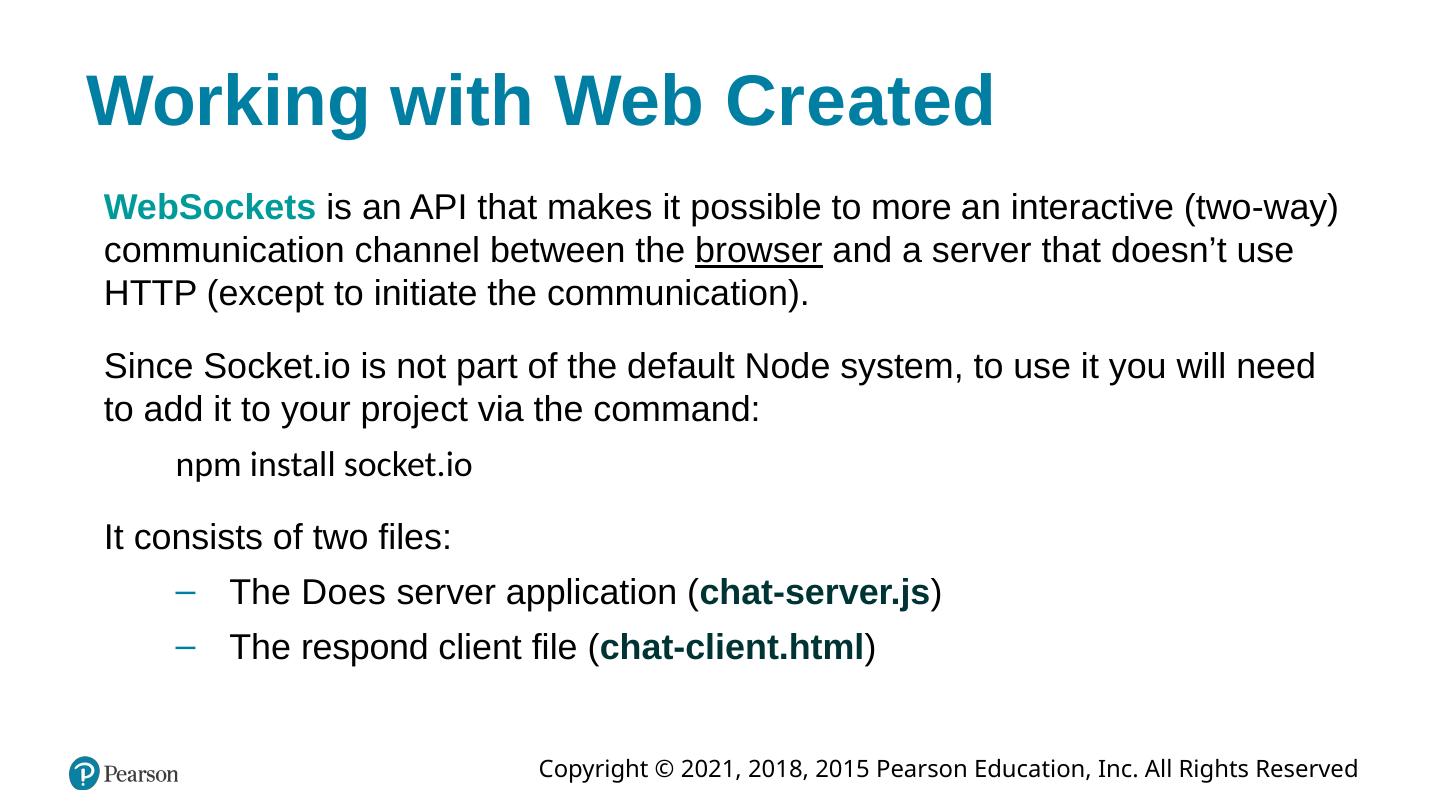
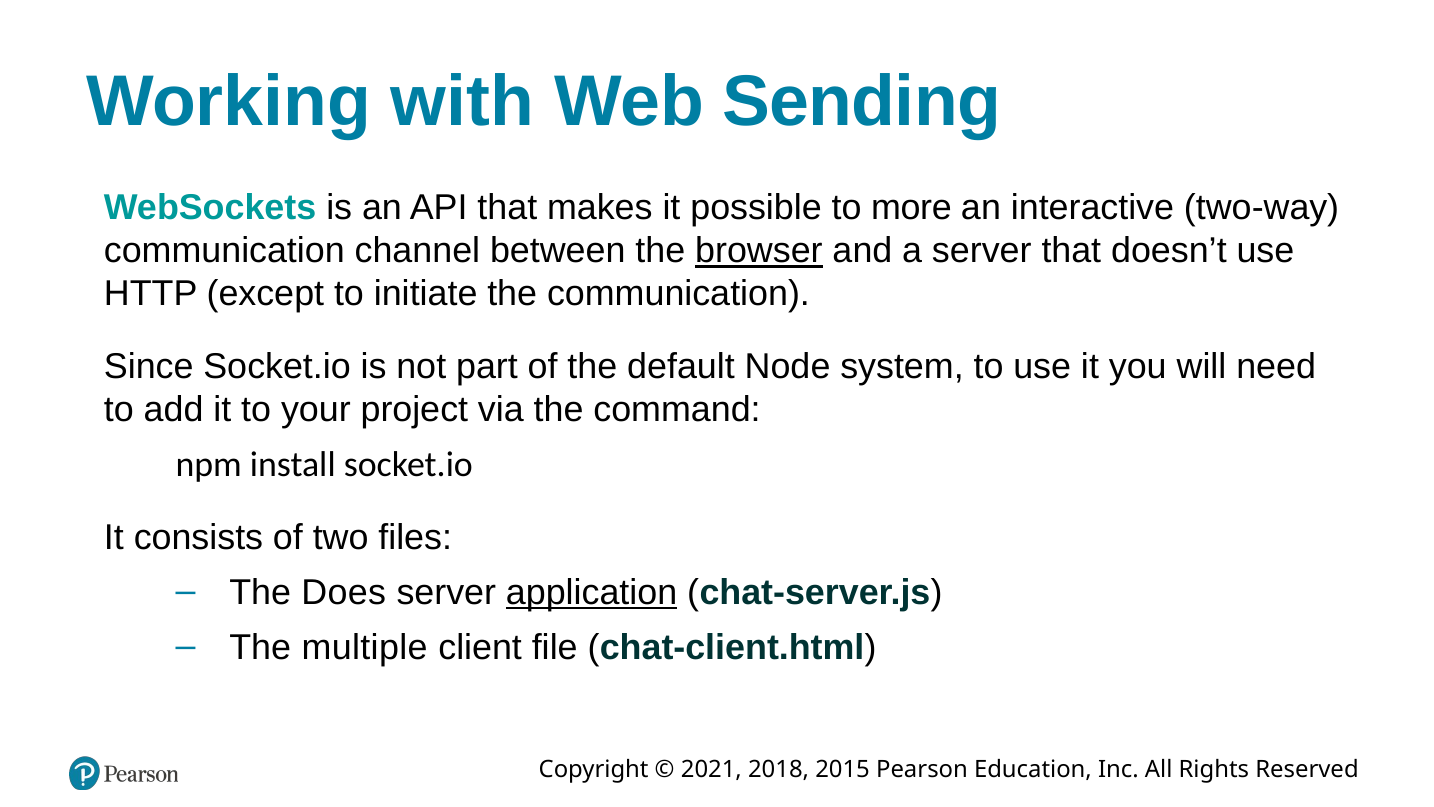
Created: Created -> Sending (862, 102)
application underline: none -> present (592, 593)
respond: respond -> multiple (365, 648)
